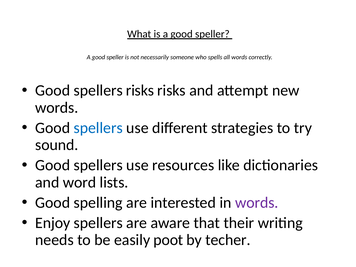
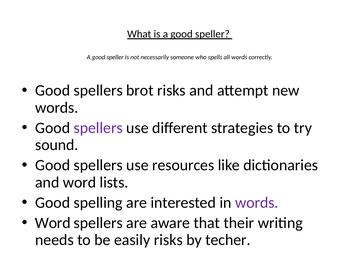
spellers risks: risks -> brot (140, 90)
spellers colour: blue -> purple (98, 128)
Enjoy: Enjoy -> Word (53, 223)
easily poot: poot -> risks (168, 240)
